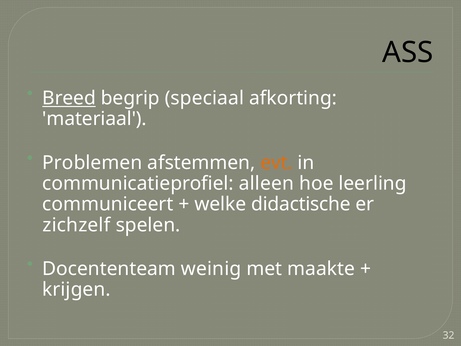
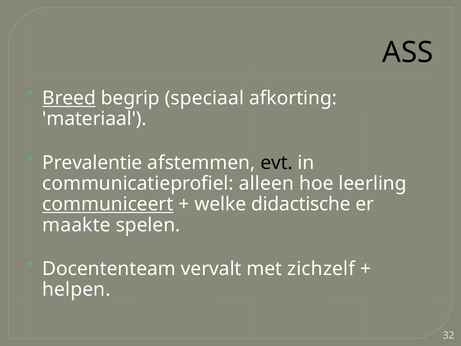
Problemen: Problemen -> Prevalentie (92, 163)
evt colour: orange -> black (277, 163)
communiceert underline: none -> present (108, 204)
zichzelf: zichzelf -> maakte (76, 225)
weinig: weinig -> vervalt (211, 269)
maakte: maakte -> zichzelf (321, 269)
krijgen: krijgen -> helpen (76, 289)
